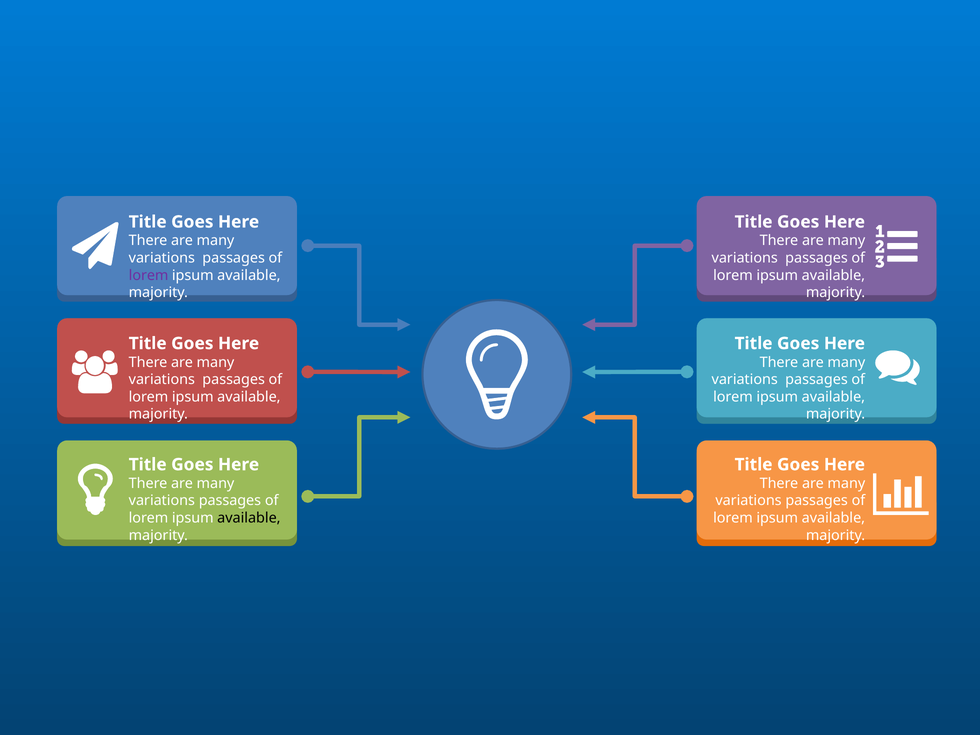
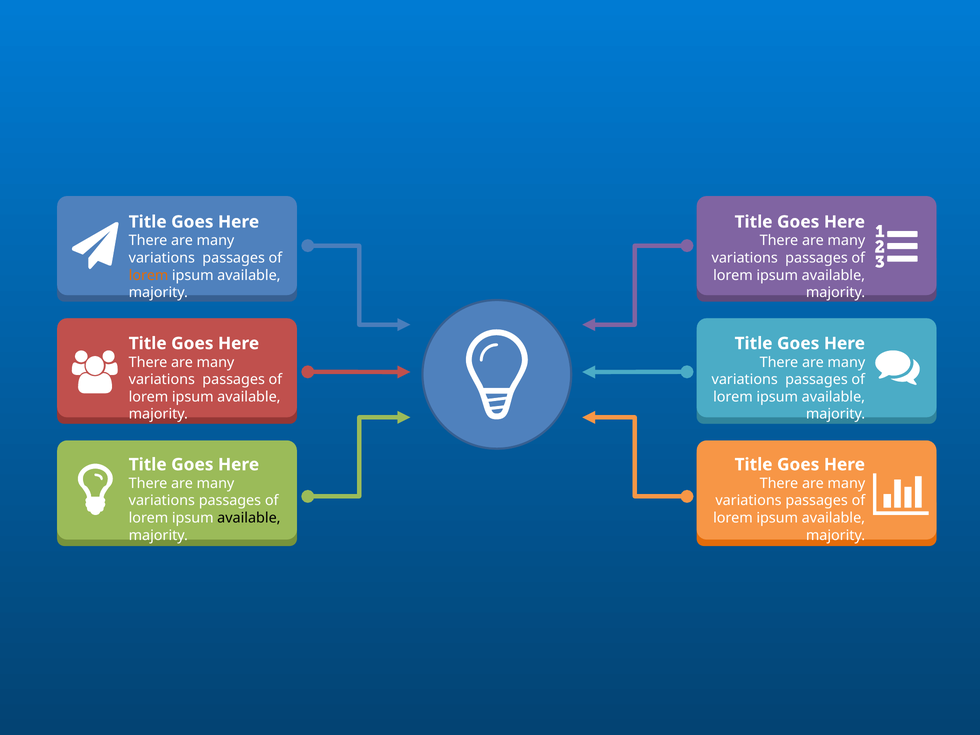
lorem colour: purple -> orange (149, 275)
